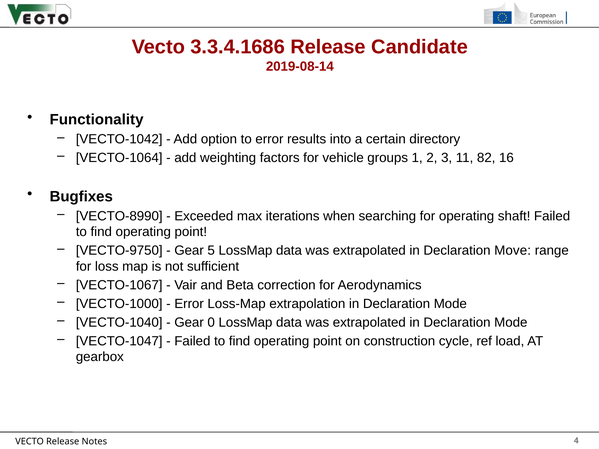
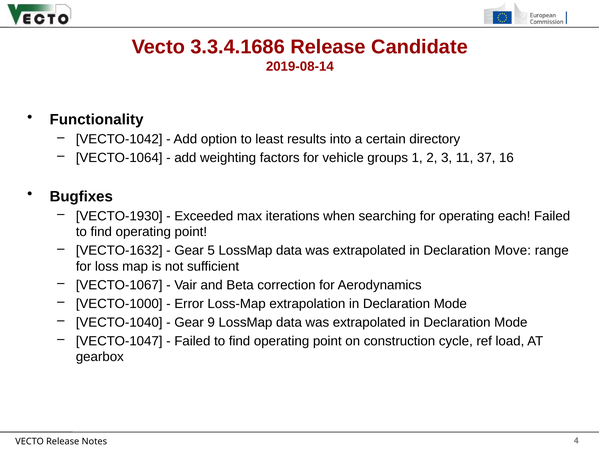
to error: error -> least (269, 139)
82: 82 -> 37 (486, 158)
VECTO-8990: VECTO-8990 -> VECTO-1930 (119, 216)
shaft: shaft -> each (514, 216)
VECTO-9750: VECTO-9750 -> VECTO-1632 (119, 251)
0: 0 -> 9 (211, 323)
